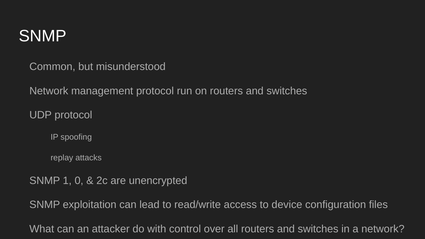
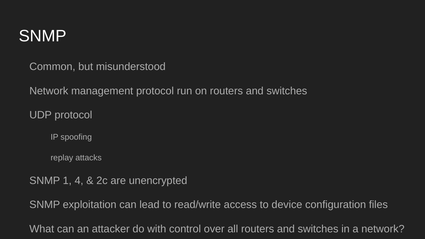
0: 0 -> 4 (79, 181)
